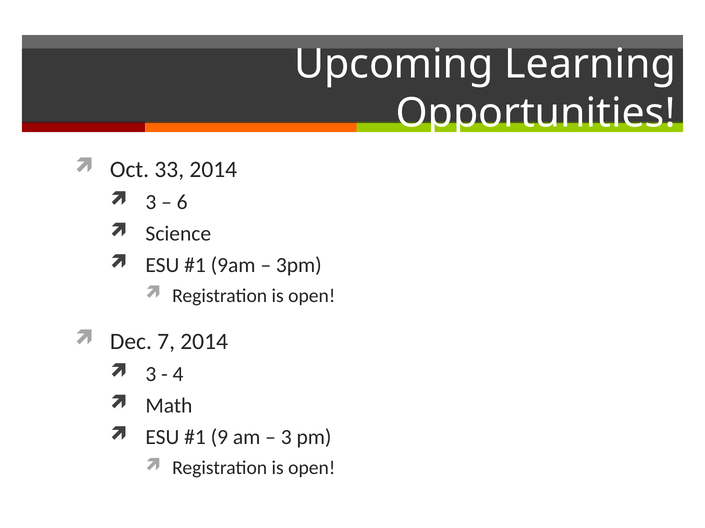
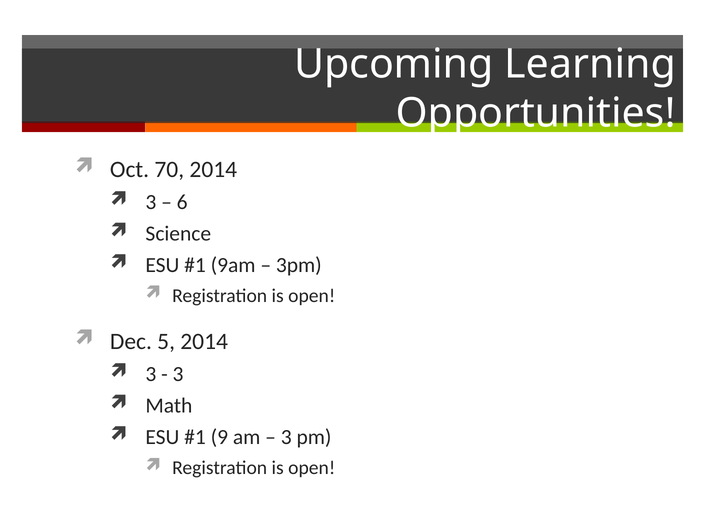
33: 33 -> 70 (169, 170)
7: 7 -> 5 (166, 342)
4: 4 -> 3 (178, 375)
